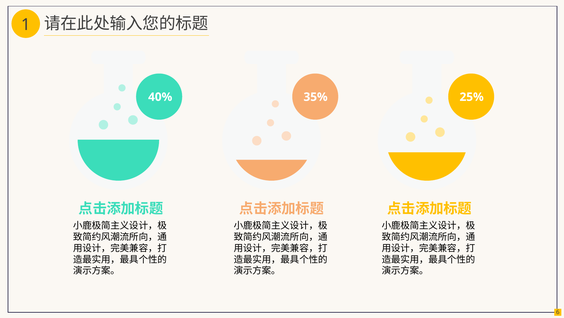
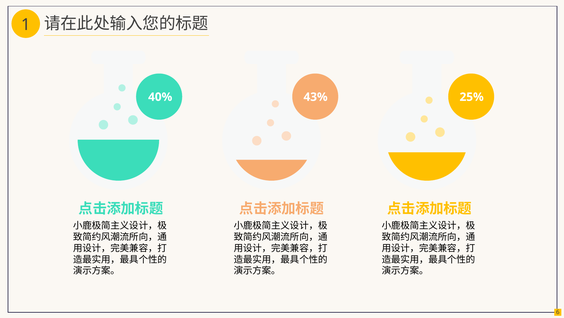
35%: 35% -> 43% (316, 97)
